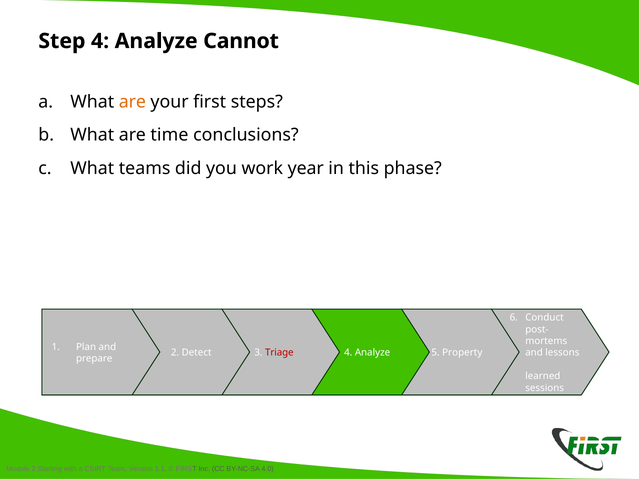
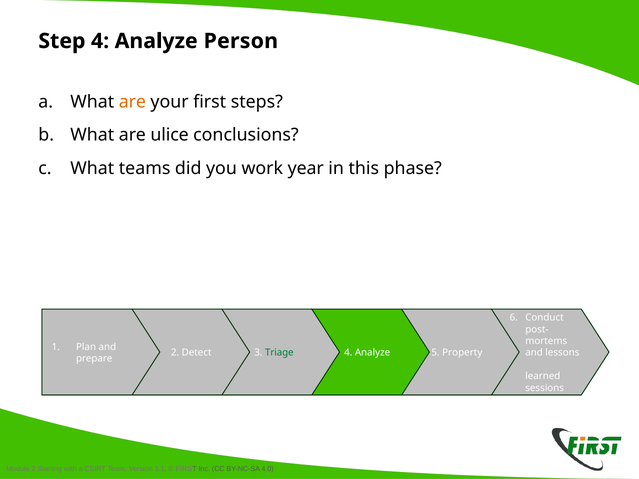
Cannot: Cannot -> Person (241, 41)
time: time -> ulice (170, 135)
Triage colour: red -> green (279, 353)
